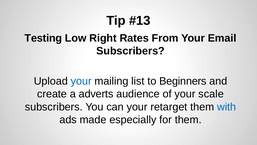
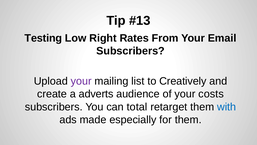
your colour: blue -> purple (81, 81)
Beginners: Beginners -> Creatively (183, 81)
scale: scale -> costs (211, 94)
can your: your -> total (137, 107)
